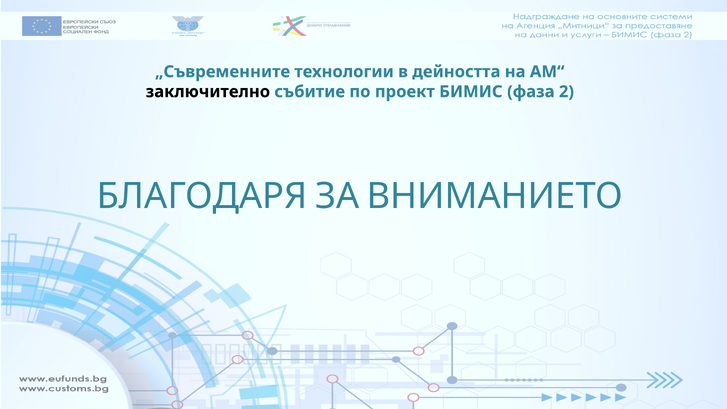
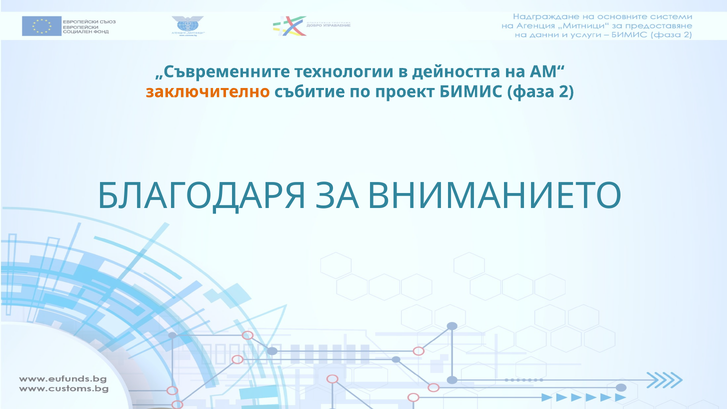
заключително colour: black -> orange (208, 92)
